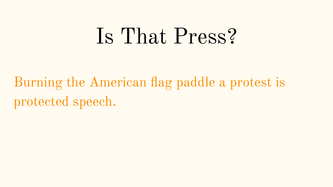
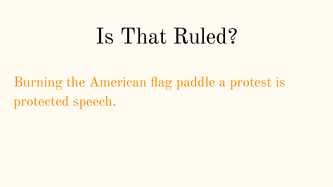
Press: Press -> Ruled (205, 36)
